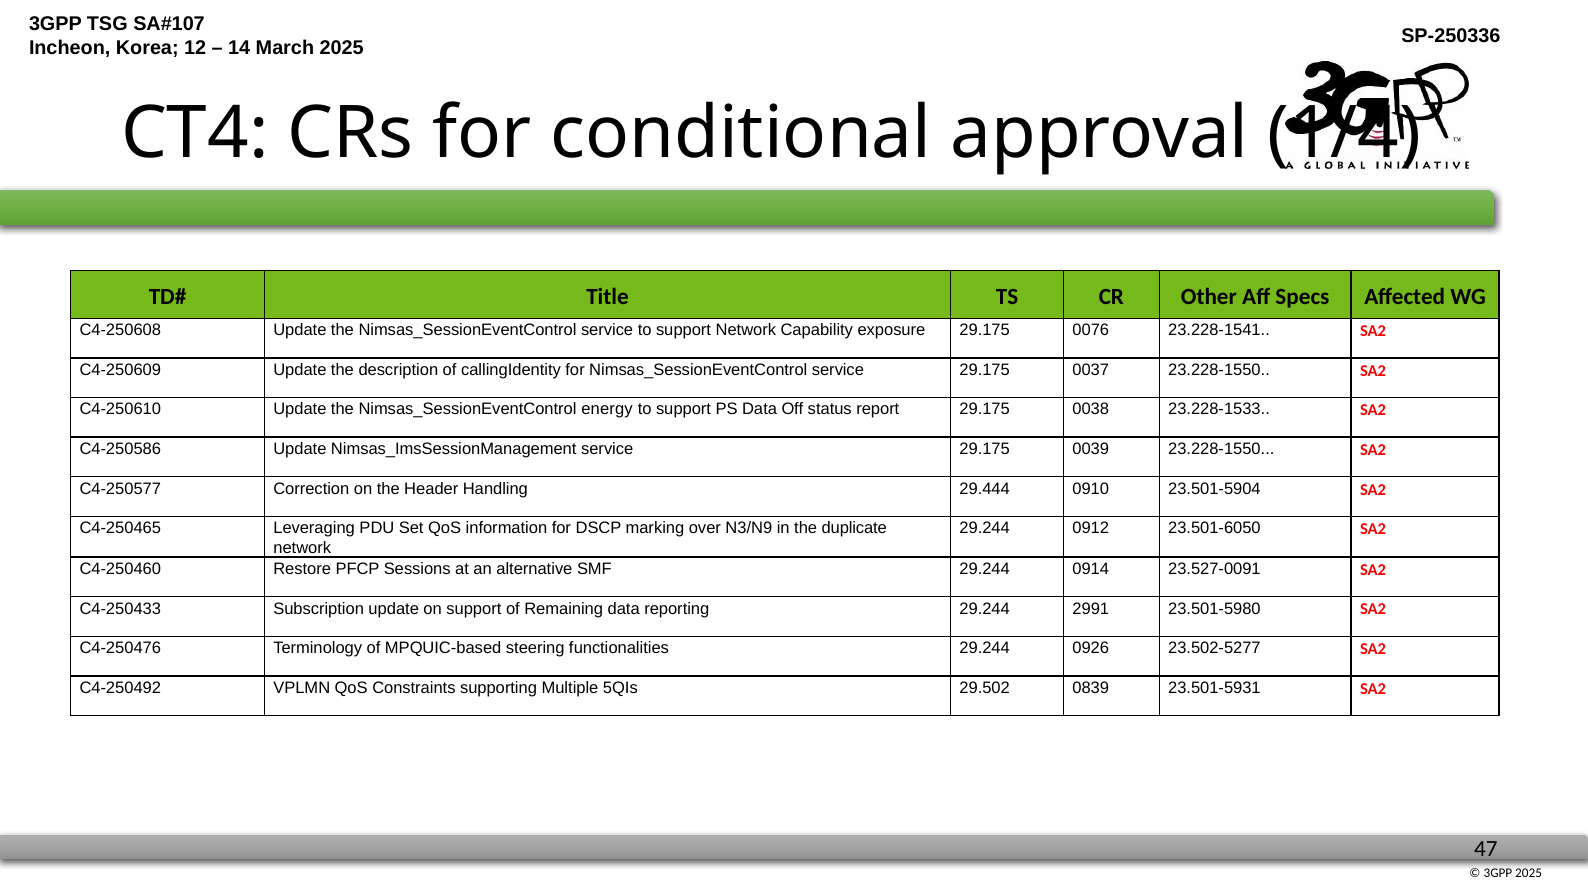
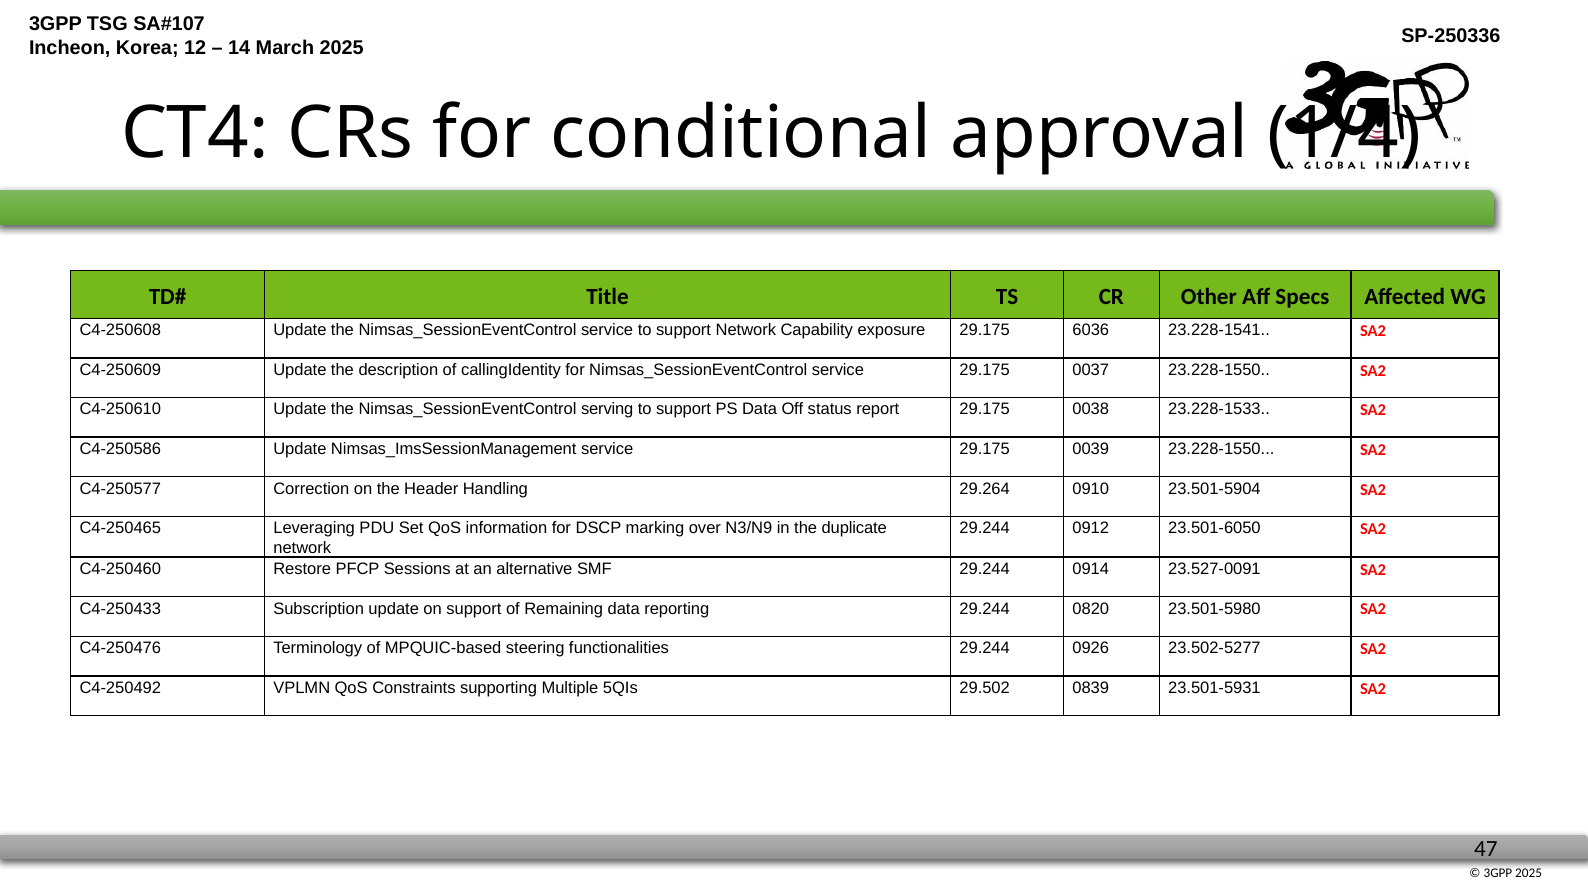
0076: 0076 -> 6036 (1091, 330)
energy: energy -> serving (607, 410)
29.444: 29.444 -> 29.264 (985, 489)
2991: 2991 -> 0820 (1091, 609)
